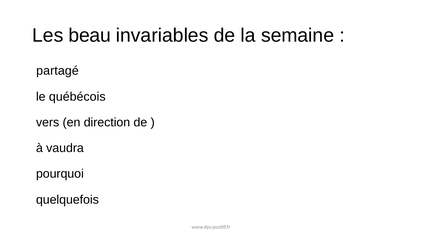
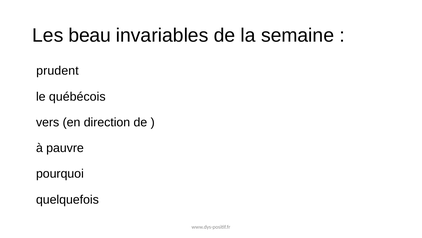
partagé: partagé -> prudent (57, 71)
vaudra: vaudra -> pauvre (65, 148)
